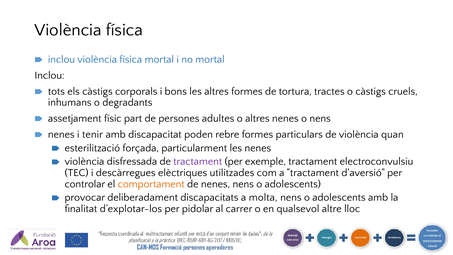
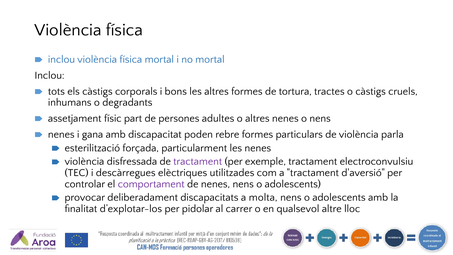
tenir: tenir -> gana (93, 134)
quan: quan -> parla (392, 134)
comportament colour: orange -> purple (151, 184)
